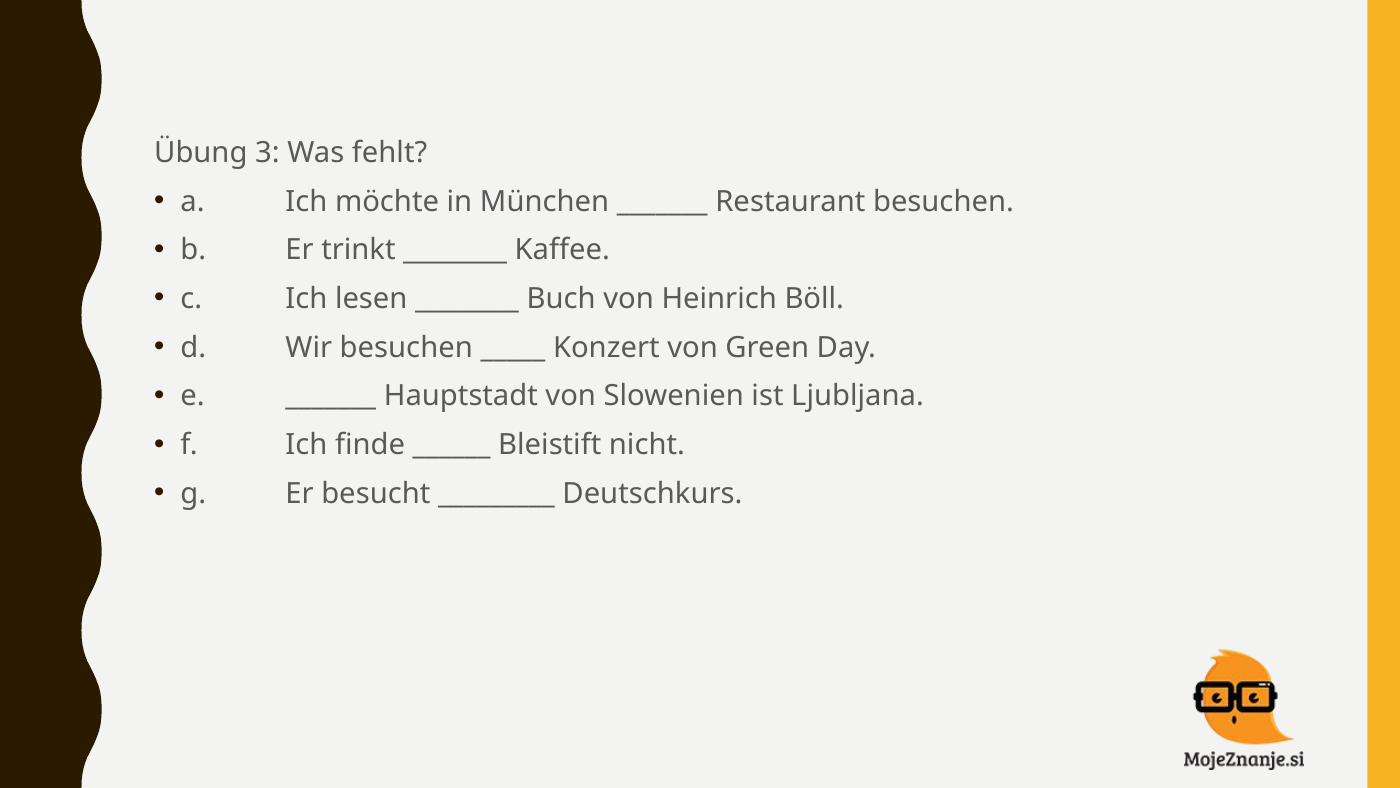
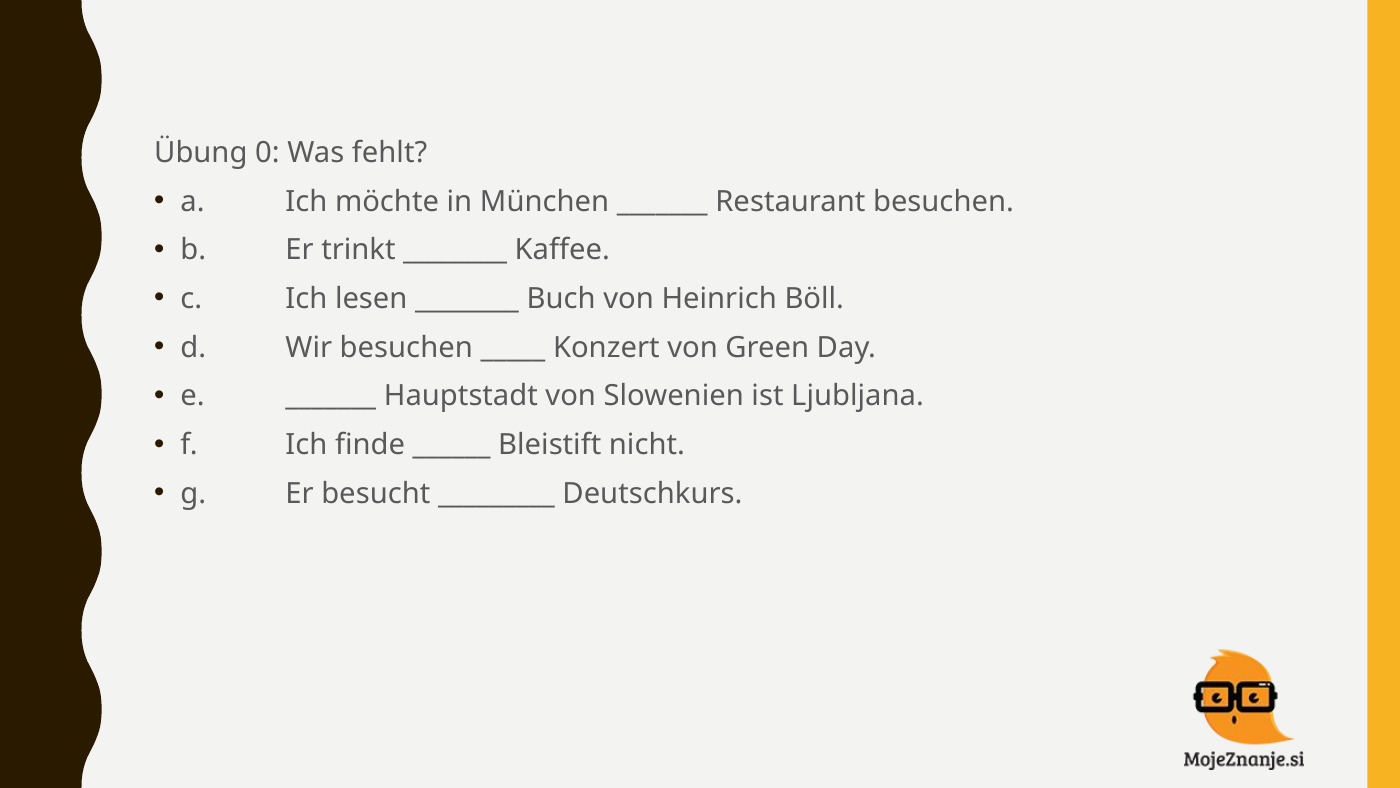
3: 3 -> 0 (267, 153)
